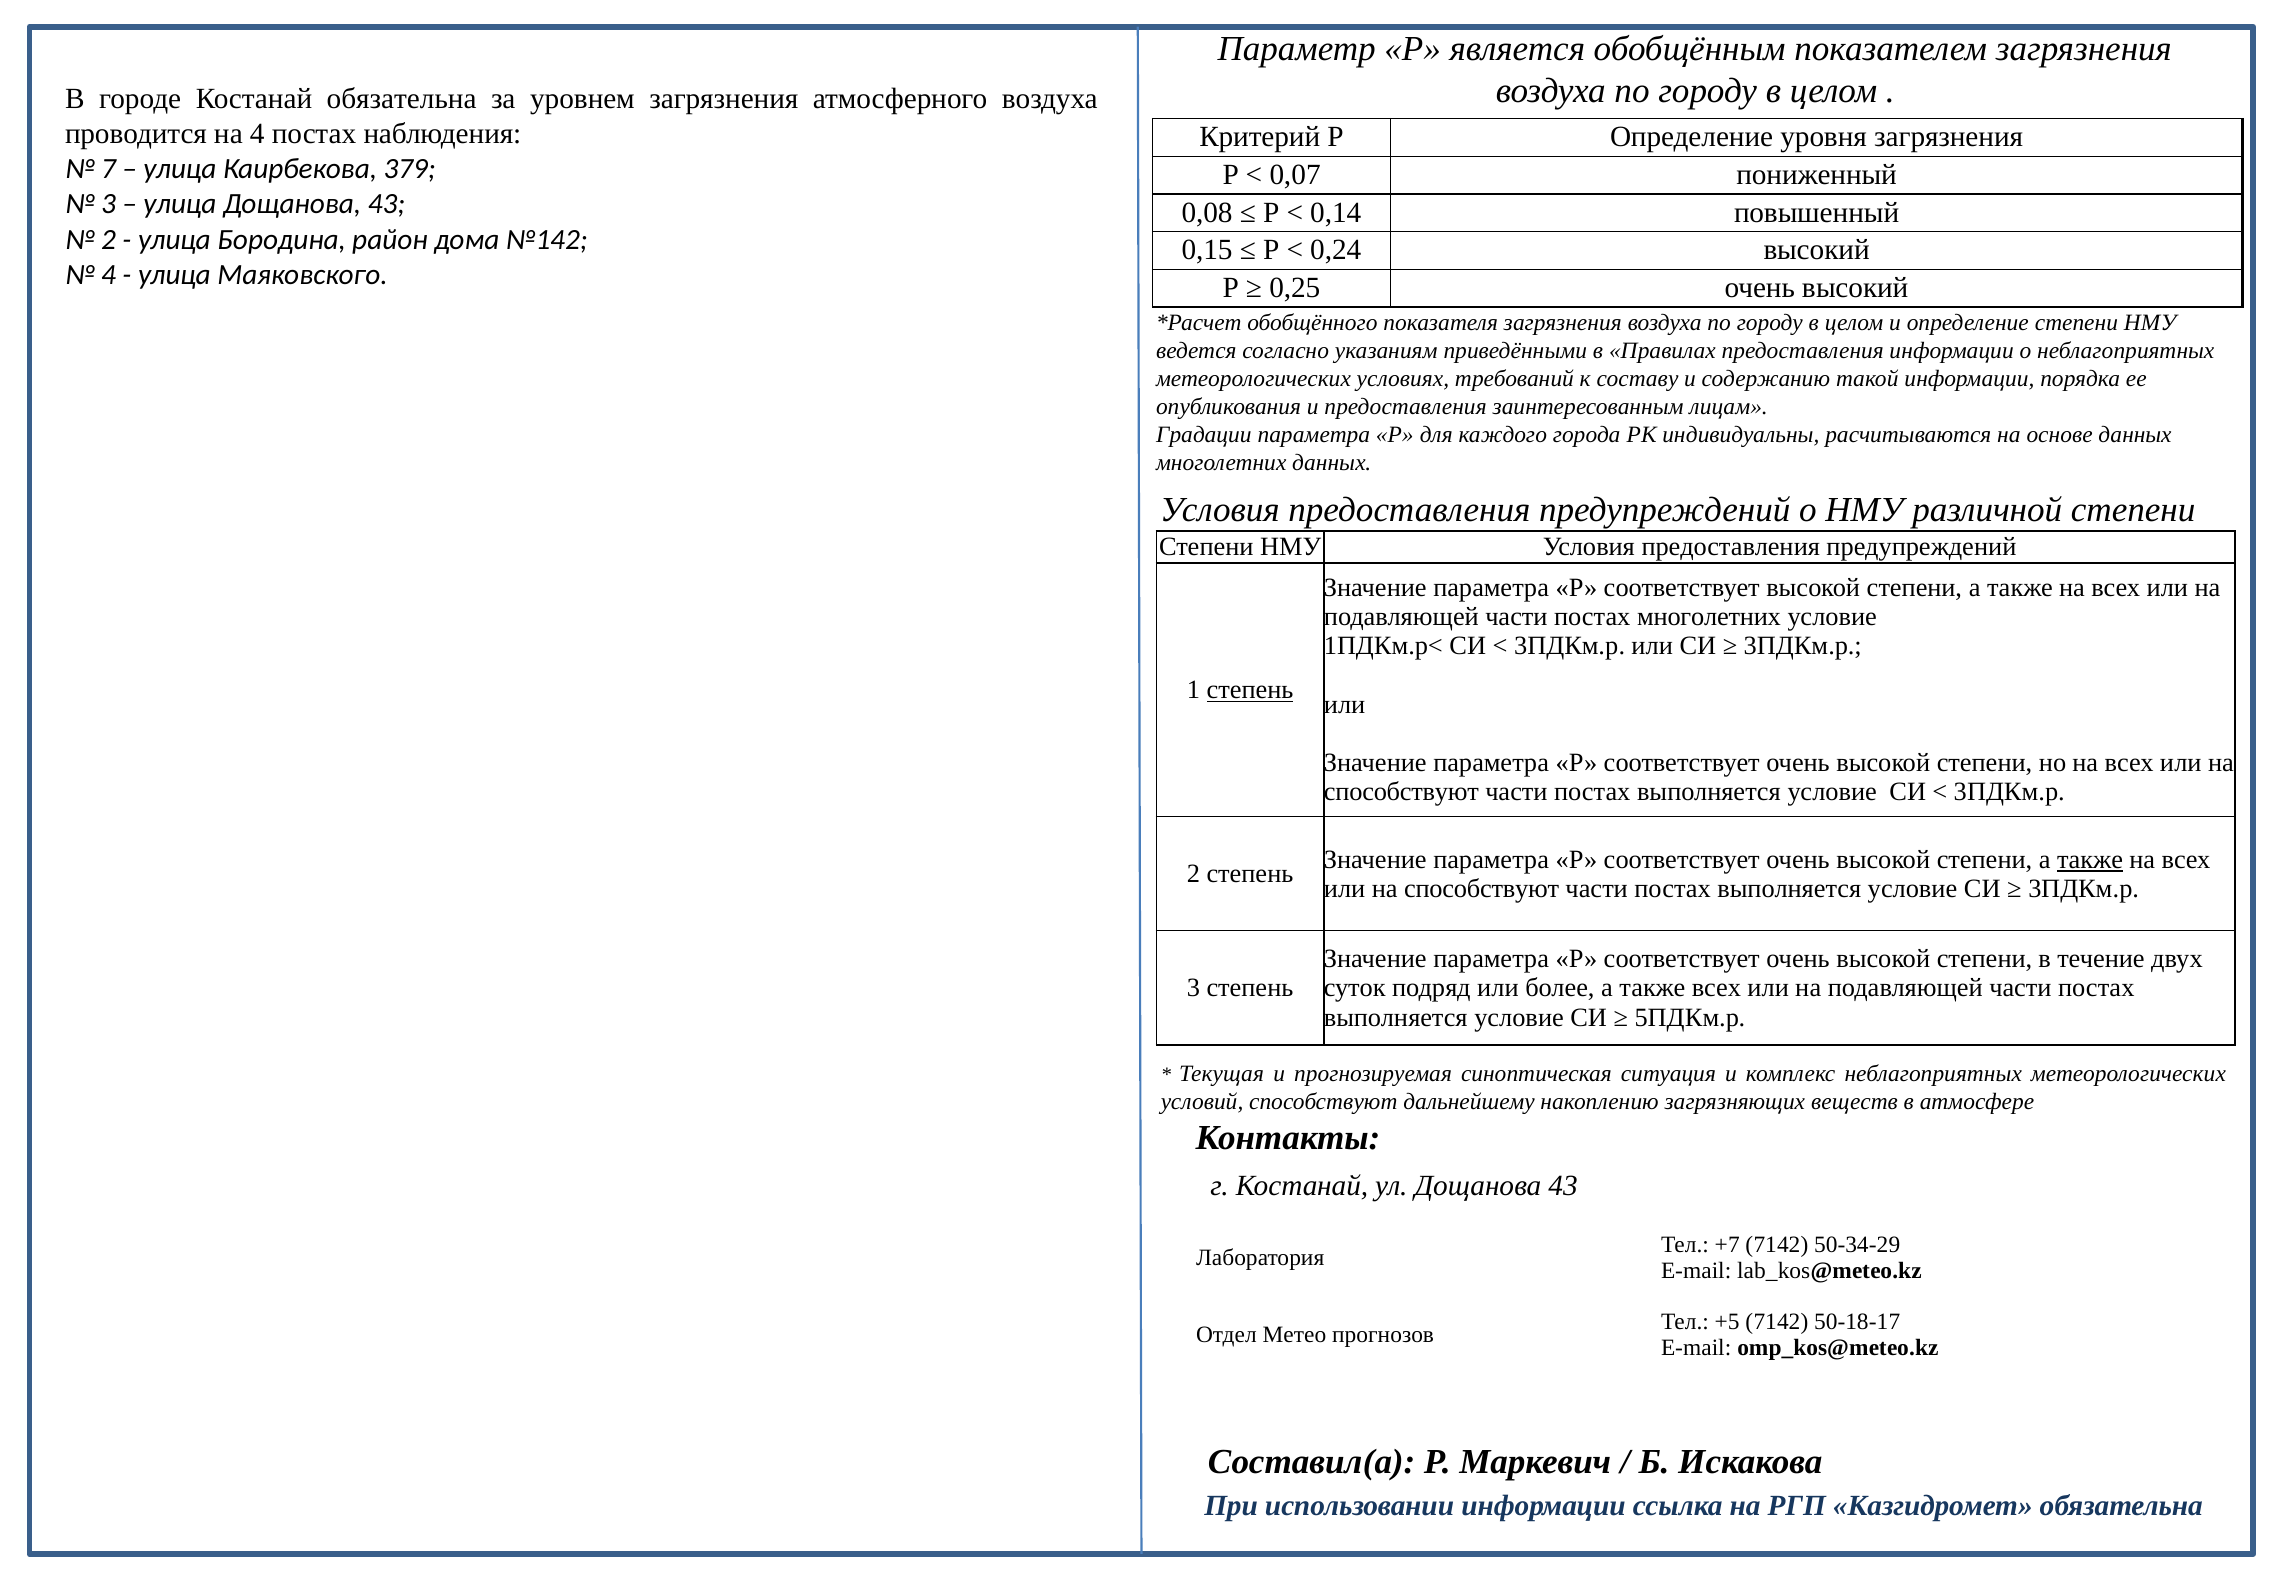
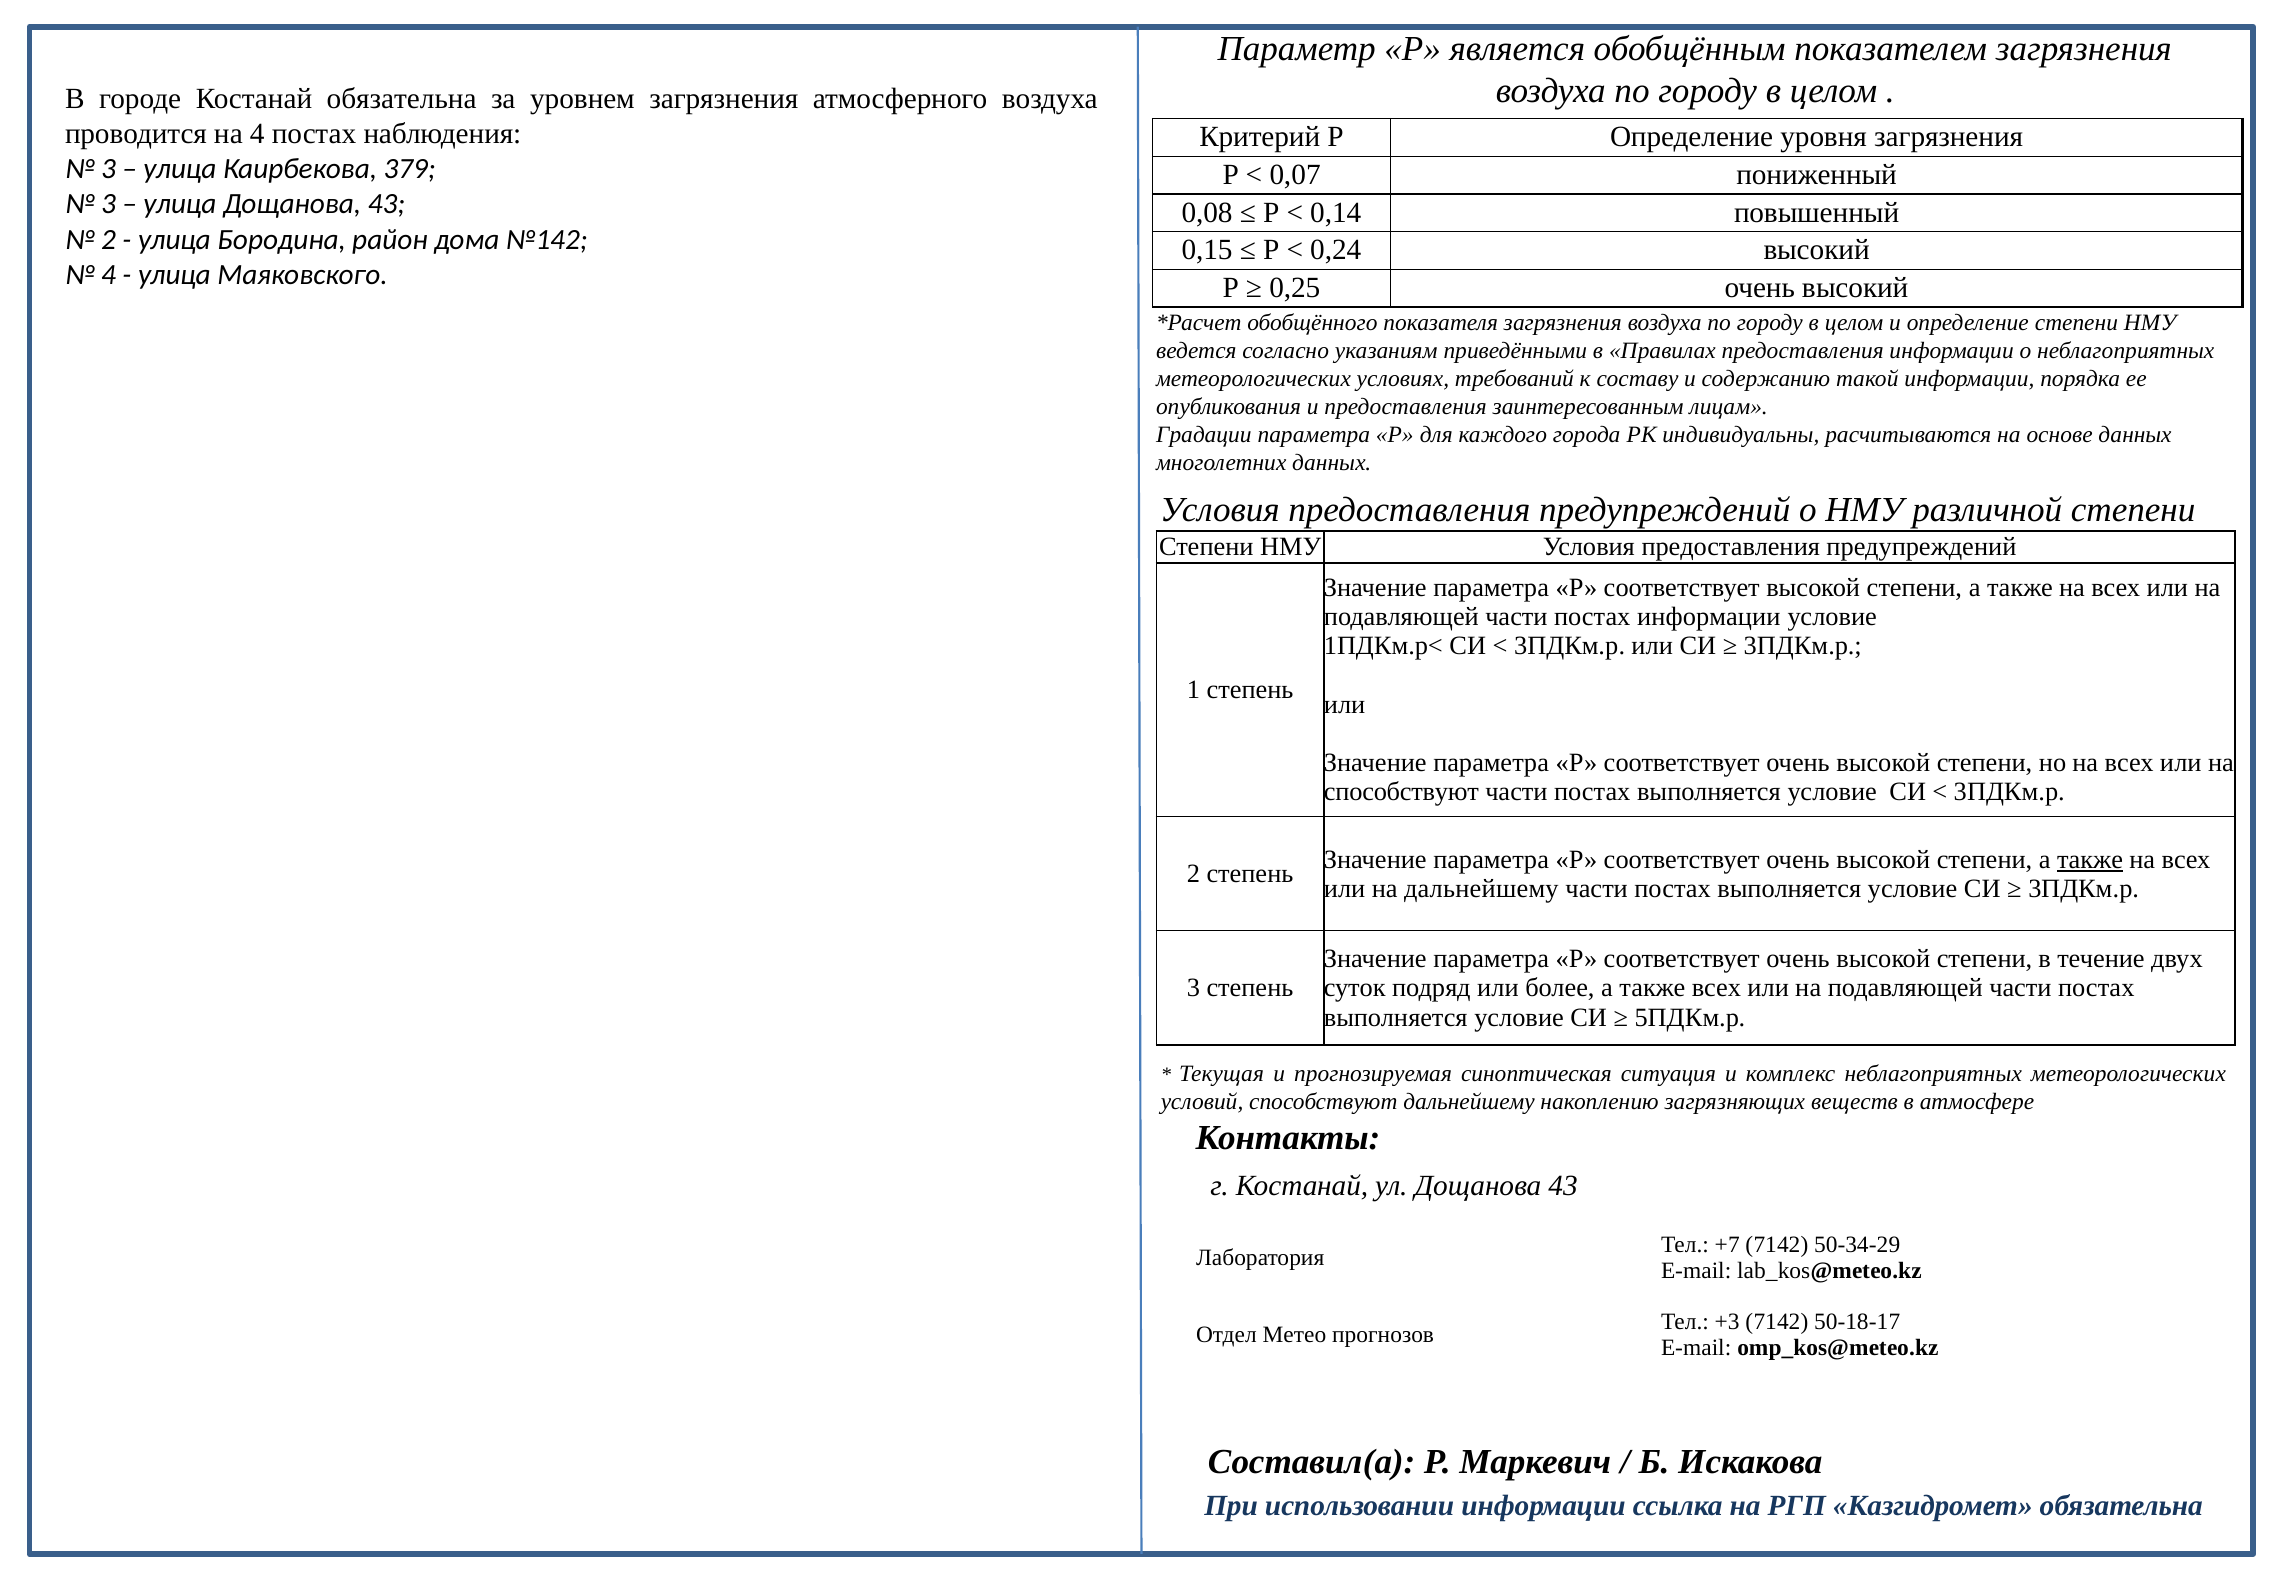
7: 7 -> 3 (109, 169)
постах многолетних: многолетних -> информации (1709, 617)
степень underline: present -> none (1250, 690)
способствуют: способствуют -> дальнейшему (1481, 888)
+5: +5 -> +3 (1727, 1322)
